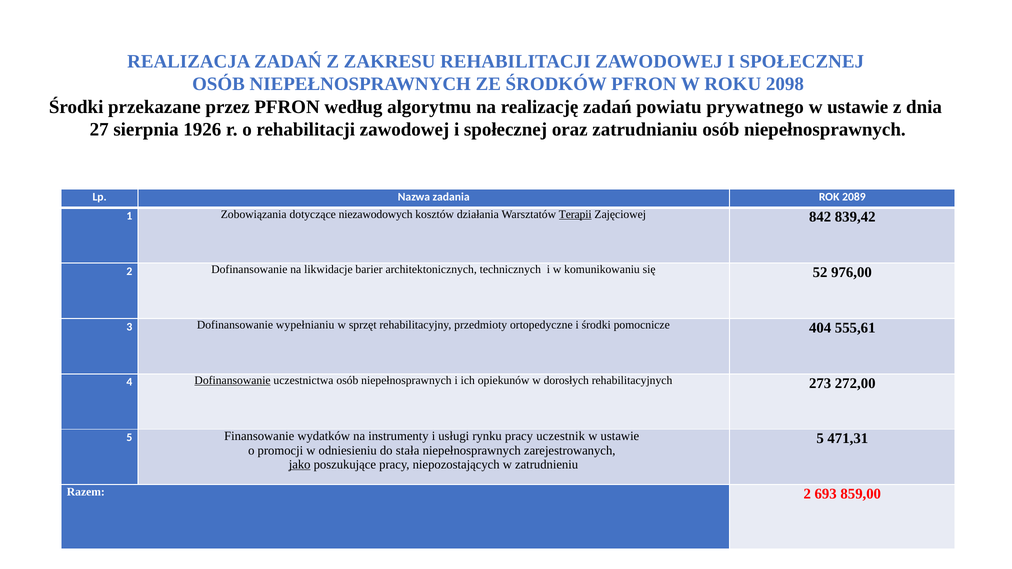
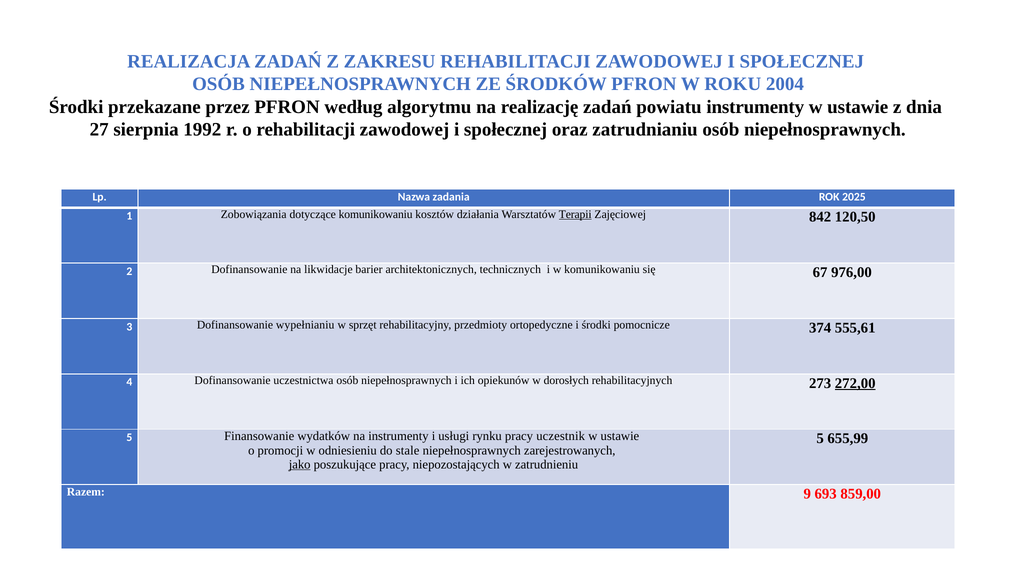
2098: 2098 -> 2004 (785, 84)
powiatu prywatnego: prywatnego -> instrumenty (755, 107)
1926: 1926 -> 1992 (202, 130)
2089: 2089 -> 2025 (854, 197)
dotyczące niezawodowych: niezawodowych -> komunikowaniu (376, 214)
839,42: 839,42 -> 120,50 (855, 217)
52: 52 -> 67 (820, 273)
404: 404 -> 374 (820, 328)
Dofinansowanie underline: present -> none (233, 381)
272,00 underline: none -> present (855, 383)
471,31: 471,31 -> 655,99 (848, 439)
stała: stała -> stale (408, 451)
Razem 2: 2 -> 9 (807, 494)
